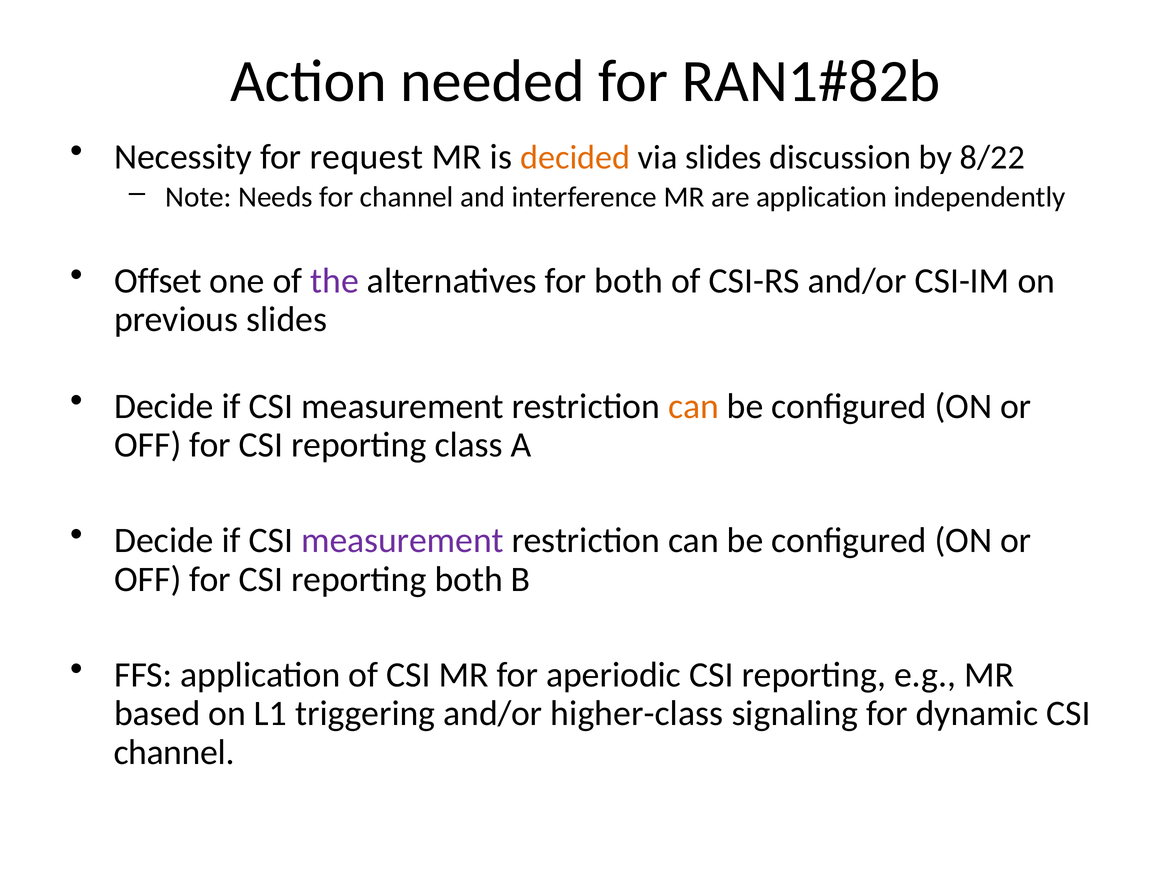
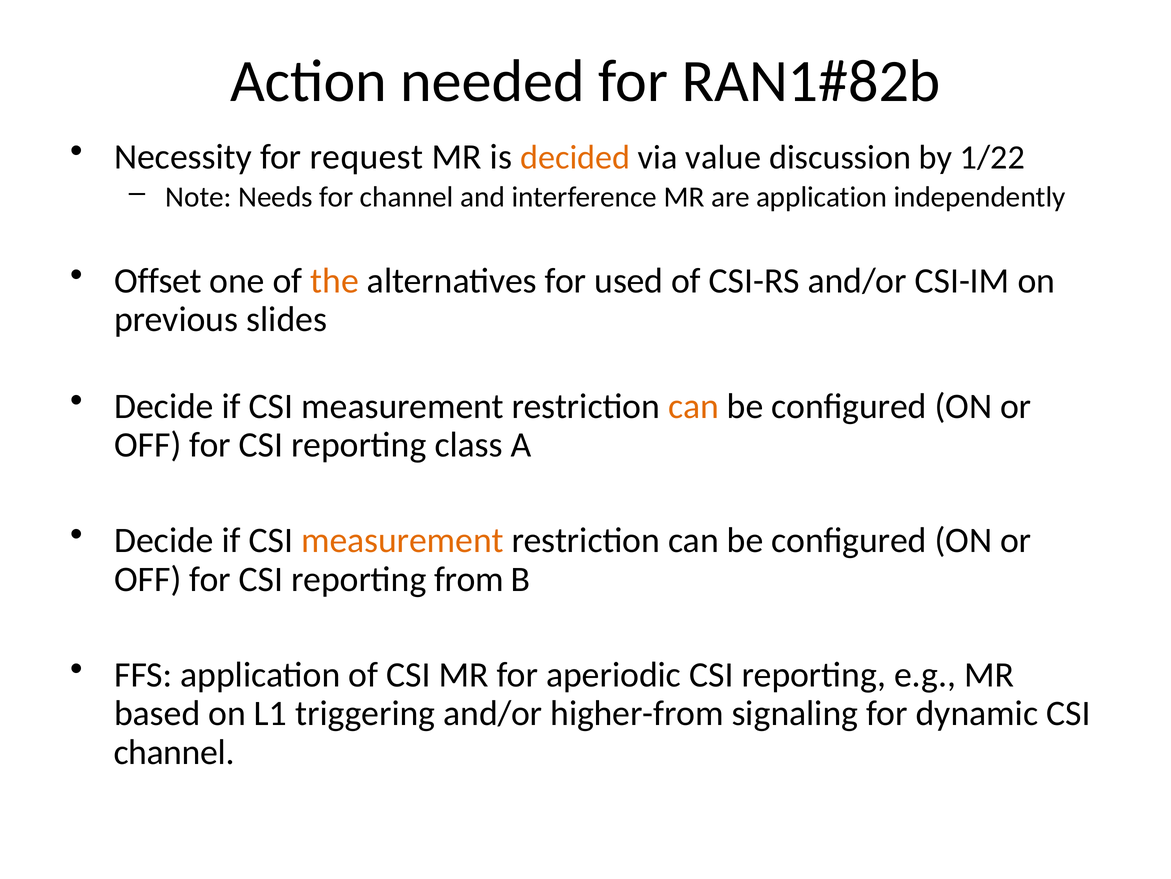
via slides: slides -> value (723, 157)
8/22: 8/22 -> 1/22 (992, 157)
the colour: purple -> orange (335, 281)
for both: both -> used (629, 281)
measurement colour: purple -> orange (402, 540)
reporting both: both -> from (469, 579)
higher-class: higher-class -> higher-from (637, 713)
